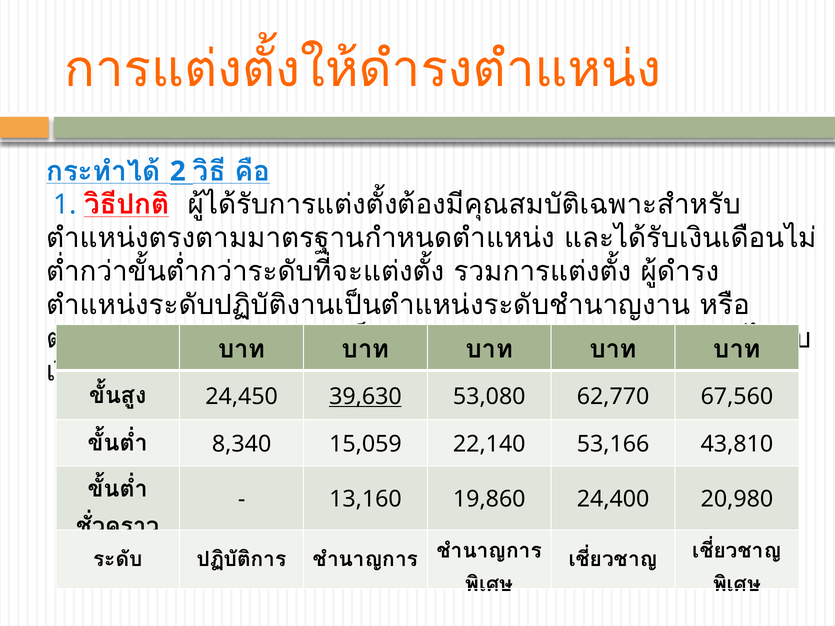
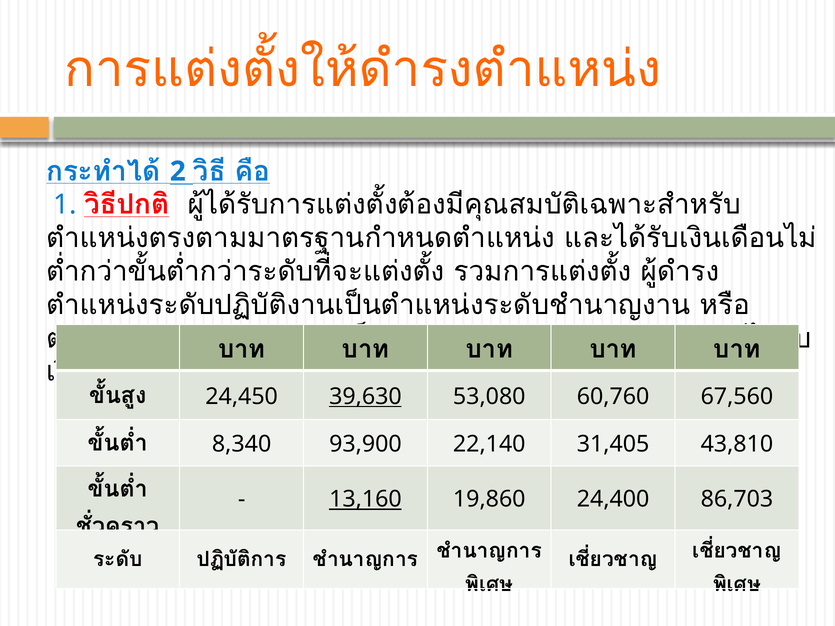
62,770: 62,770 -> 60,760 (613, 397)
15,059: 15,059 -> 93,900 (365, 444)
53,166: 53,166 -> 31,405 (613, 444)
13,160 underline: none -> present (365, 499)
20,980: 20,980 -> 86,703 (737, 499)
